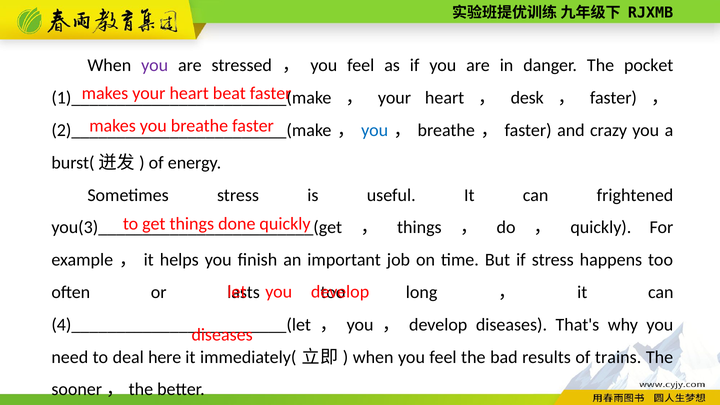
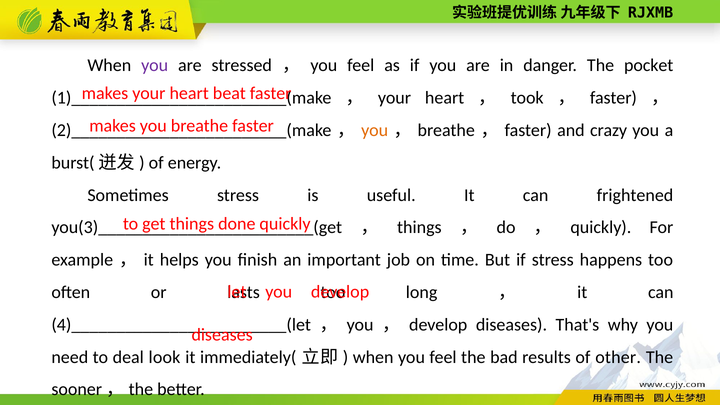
desk: desk -> took (527, 98)
you colour: blue -> orange (375, 130)
here: here -> look (164, 357)
trains: trains -> other (618, 357)
